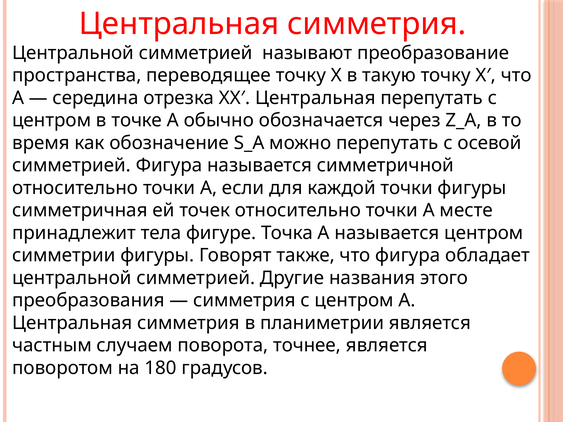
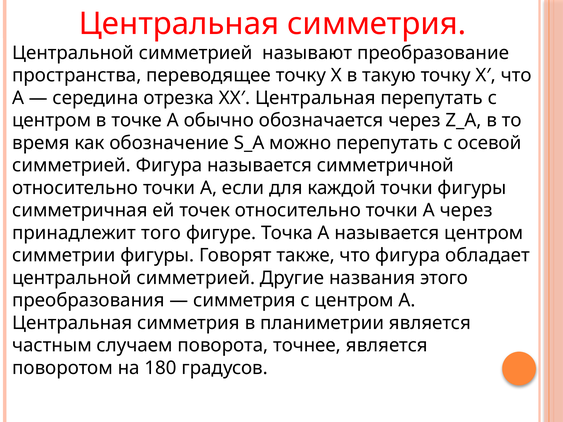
A месте: месте -> через (466, 211)
тела: тела -> того (161, 233)
